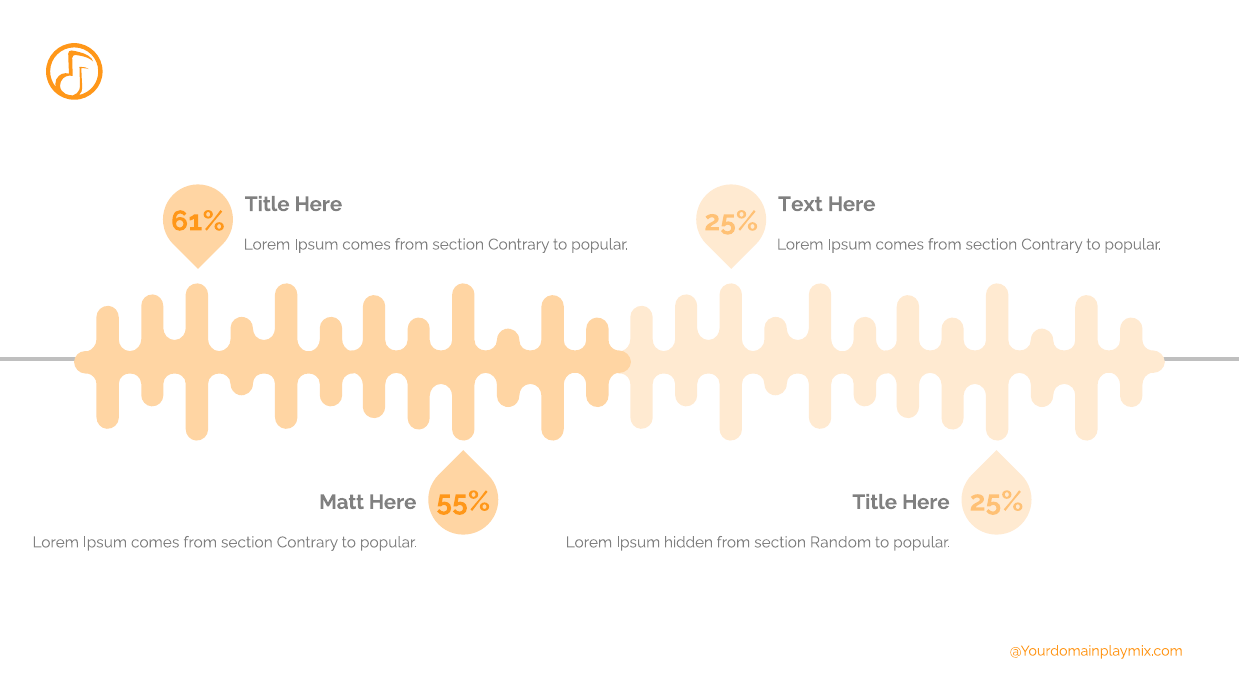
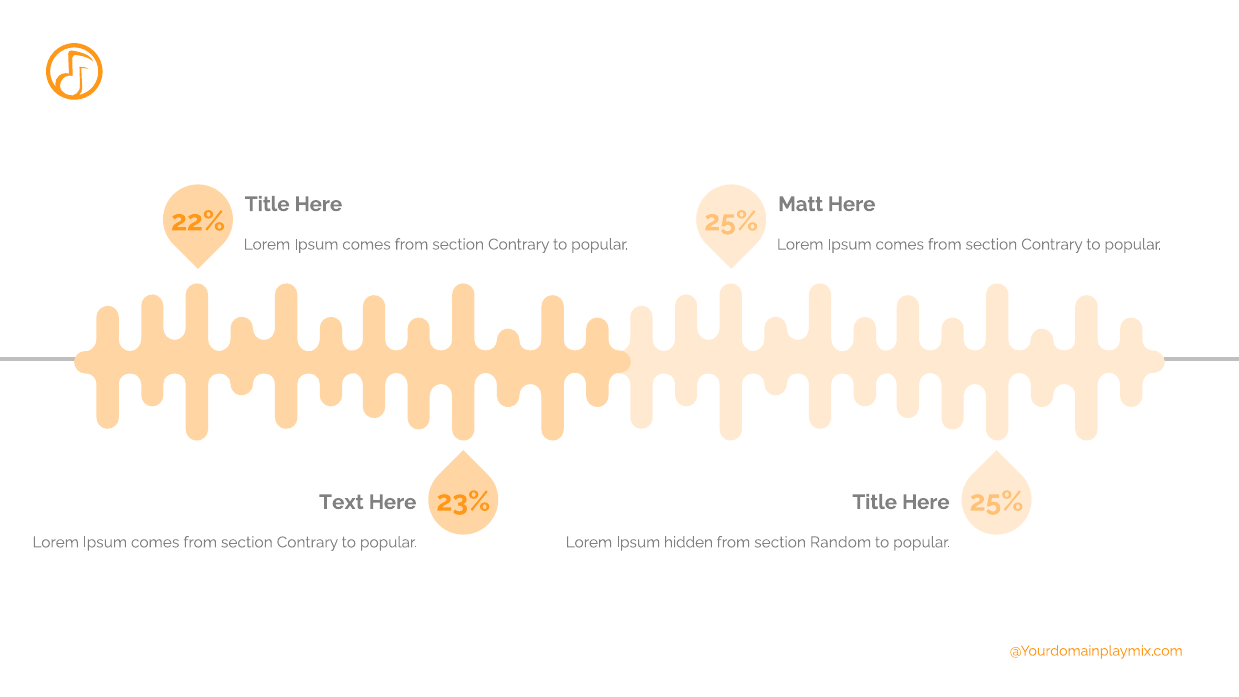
Text: Text -> Matt (801, 204)
61%: 61% -> 22% (198, 221)
55%: 55% -> 23% (463, 501)
Matt: Matt -> Text (341, 502)
